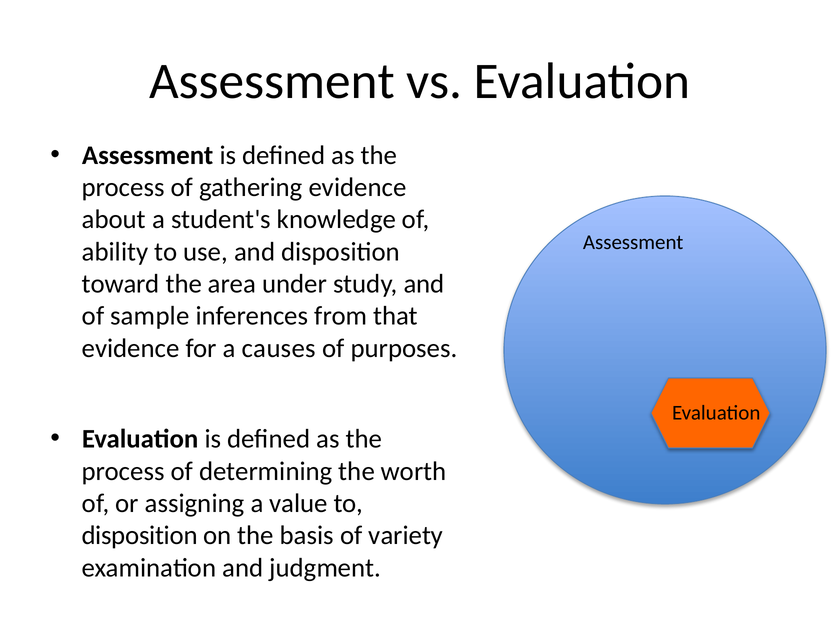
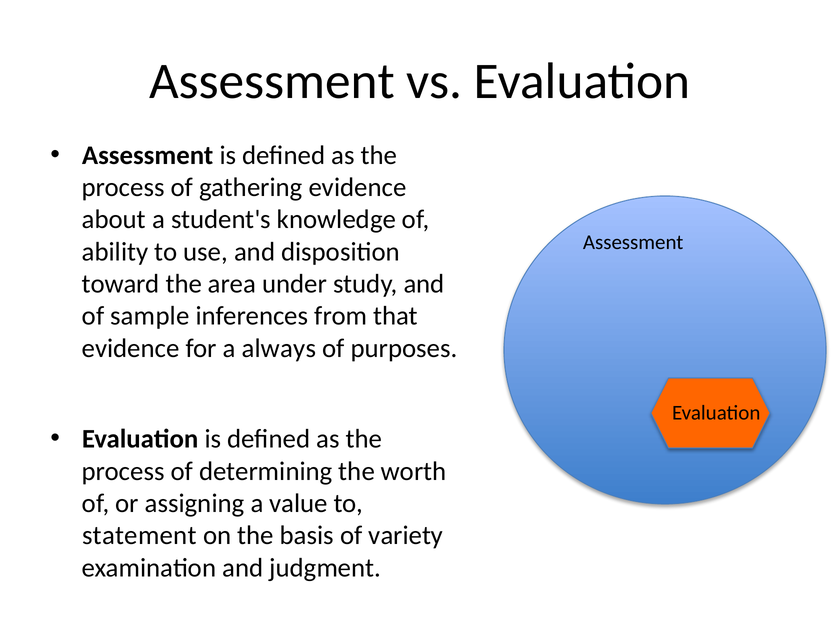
causes: causes -> always (279, 348)
disposition: disposition -> statement (139, 536)
